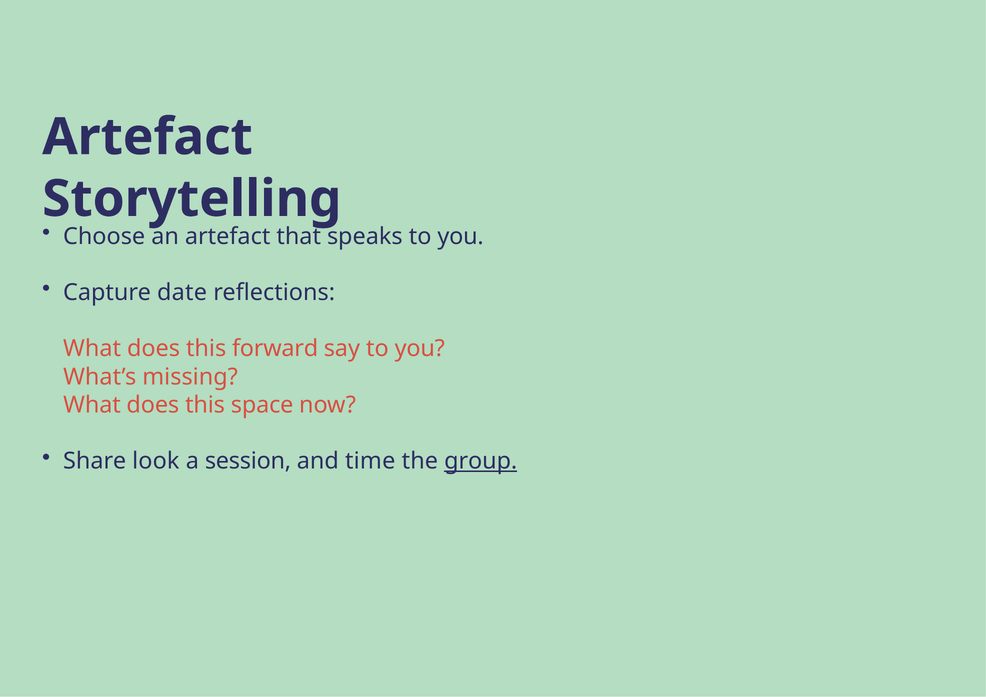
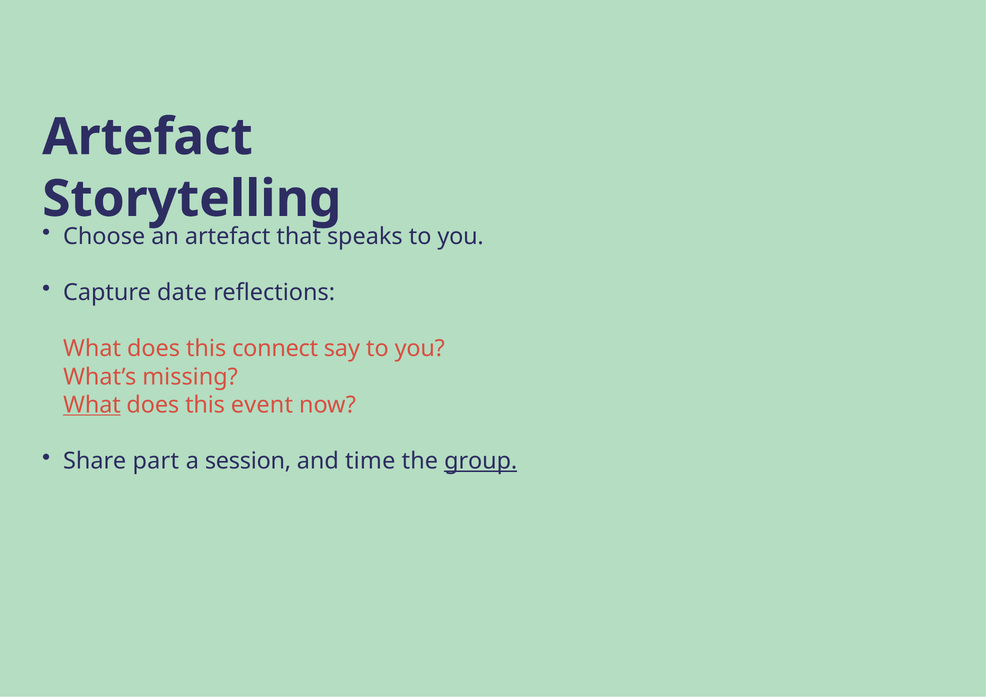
forward: forward -> connect (275, 349)
What underline: none -> present (92, 405)
space: space -> event (262, 405)
look: look -> part (156, 461)
